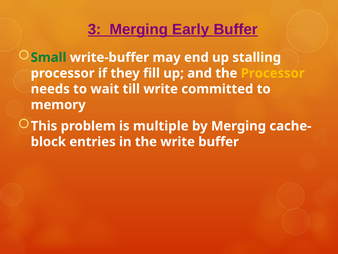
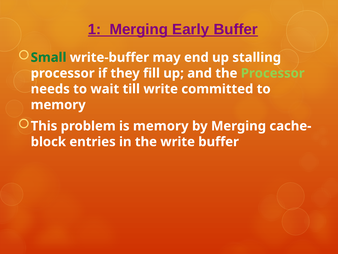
3: 3 -> 1 (95, 29)
Processor colour: yellow -> light green (273, 73)
is multiple: multiple -> memory (161, 126)
